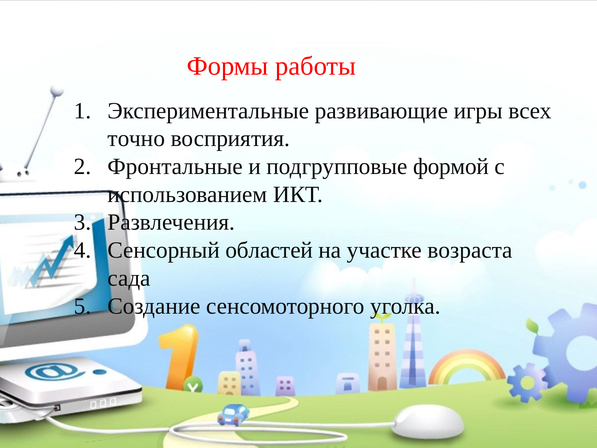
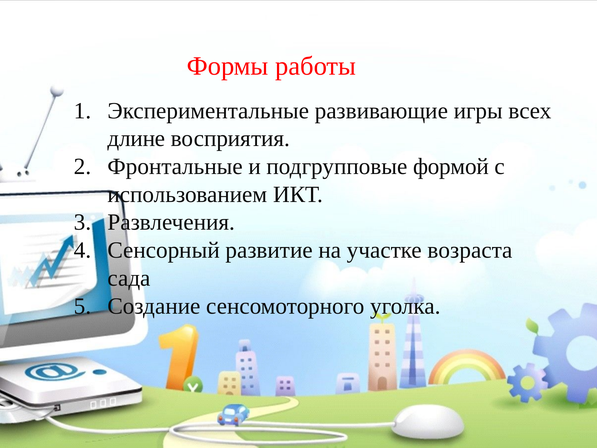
точно: точно -> длине (136, 139)
областей: областей -> развитие (269, 250)
